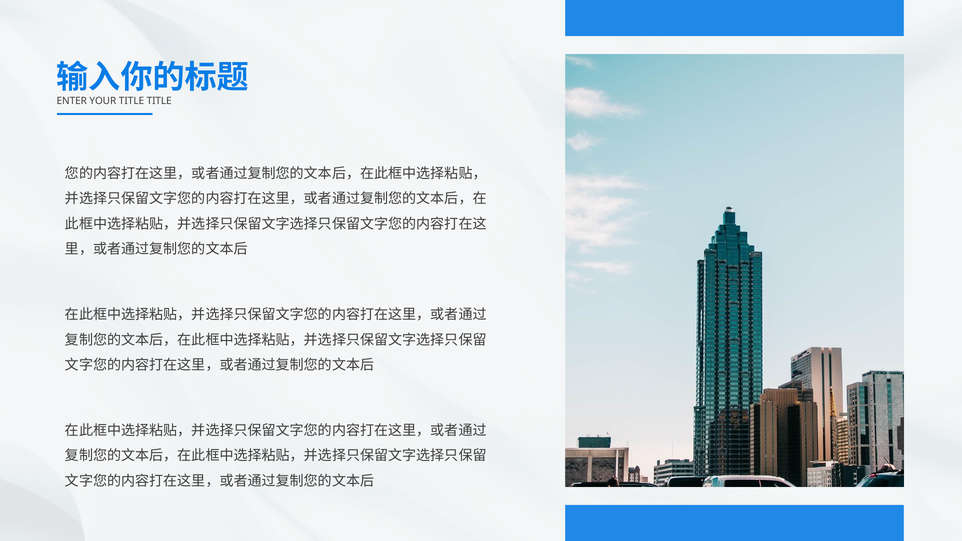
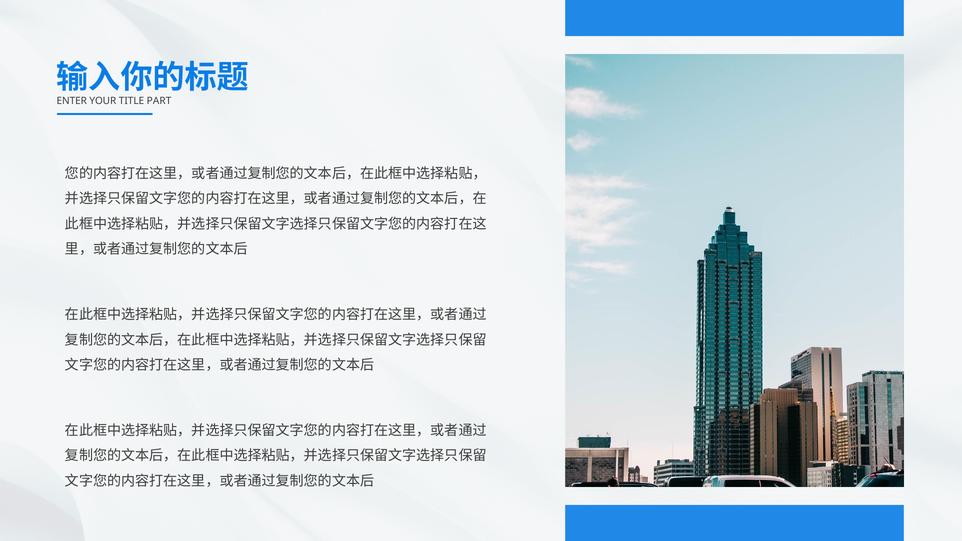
TITLE TITLE: TITLE -> PART (159, 101)
